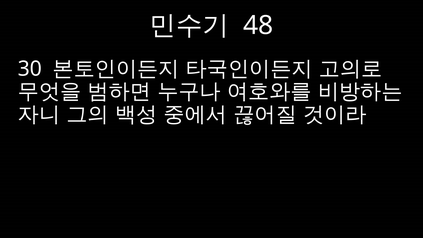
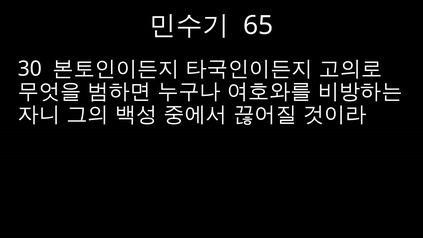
48: 48 -> 65 (258, 25)
